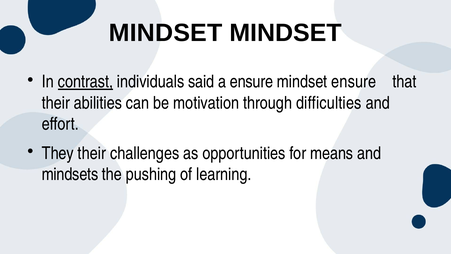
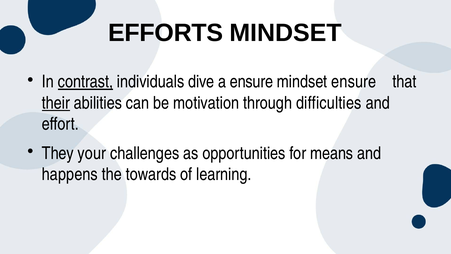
MINDSET: MINDSET -> EFFORTS (166, 33)
said: said -> dive (201, 82)
their underline: none -> present (56, 103)
They their: their -> your (92, 153)
mindsets: mindsets -> happens (70, 174)
pushing: pushing -> towards (151, 174)
